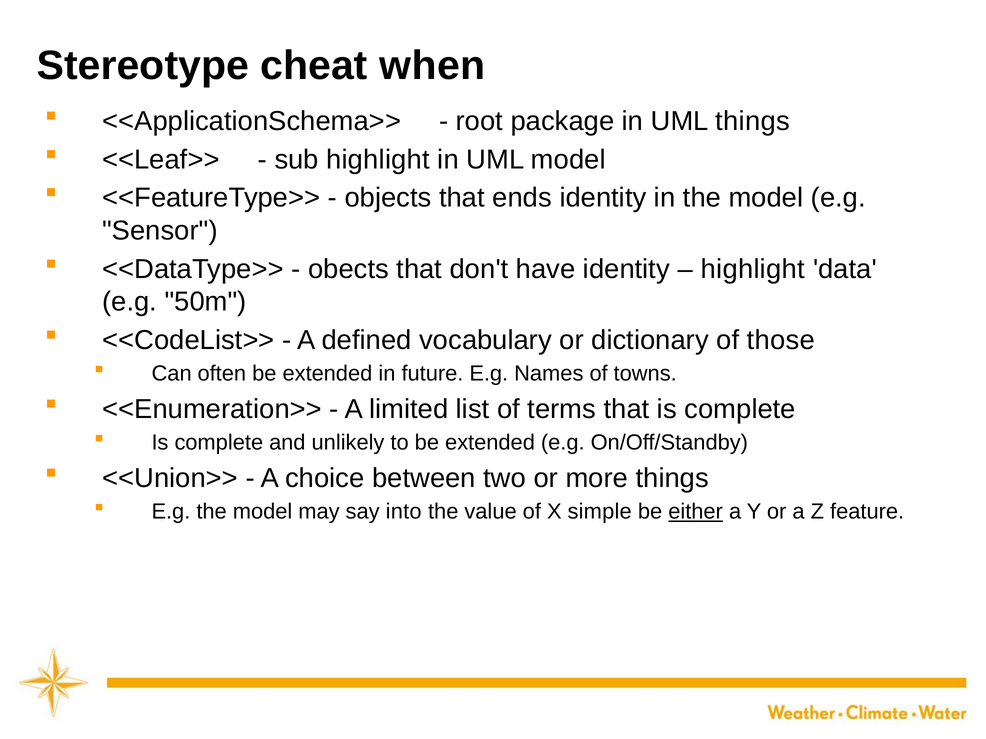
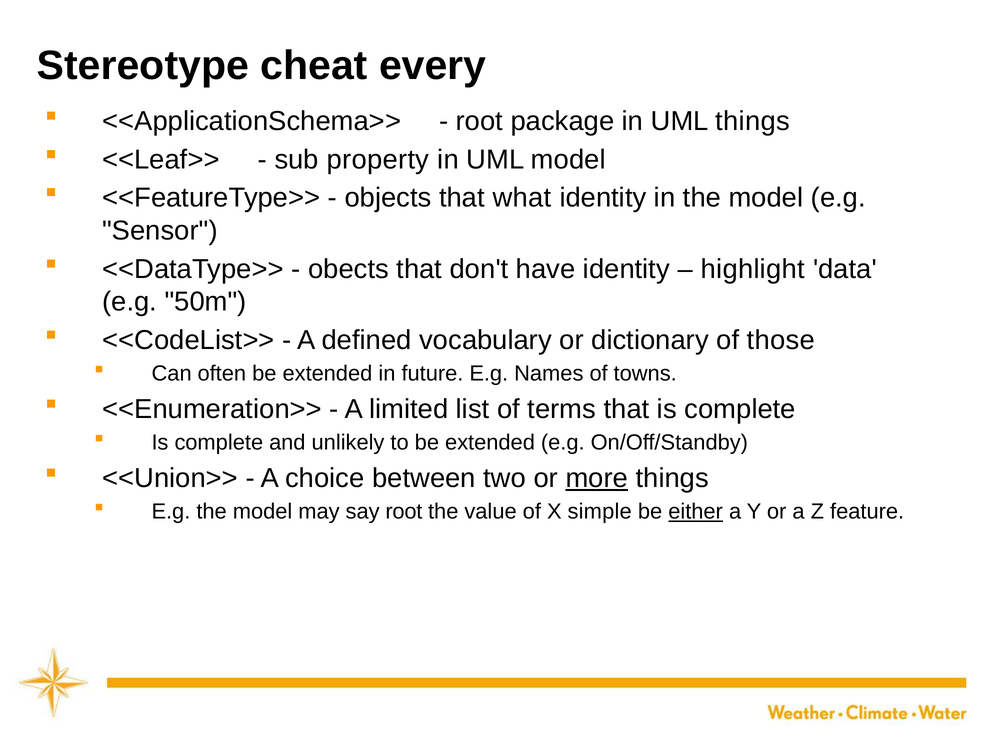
when: when -> every (433, 66)
sub highlight: highlight -> property (378, 160)
ends: ends -> what (522, 198)
more underline: none -> present (597, 478)
say into: into -> root (404, 512)
